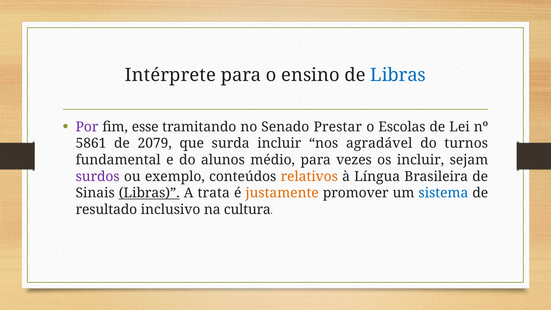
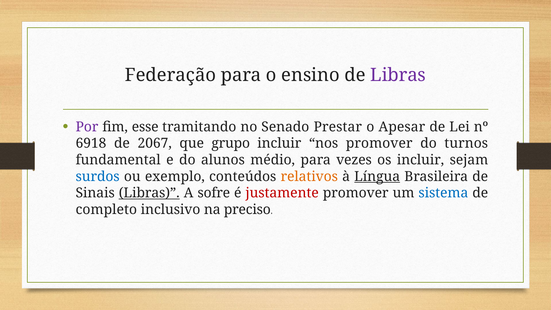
Intérprete: Intérprete -> Federação (170, 75)
Libras colour: blue -> purple (398, 75)
Escolas: Escolas -> Apesar (402, 127)
5861: 5861 -> 6918 (91, 143)
2079: 2079 -> 2067 (155, 143)
surda: surda -> grupo (231, 143)
nos agradável: agradável -> promover (379, 143)
surdos colour: purple -> blue (98, 176)
Língua underline: none -> present (377, 176)
trata: trata -> sofre (214, 193)
justamente colour: orange -> red (282, 193)
resultado: resultado -> completo (106, 210)
cultura: cultura -> preciso (247, 210)
